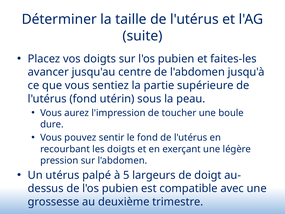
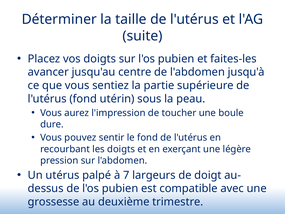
5: 5 -> 7 (126, 175)
